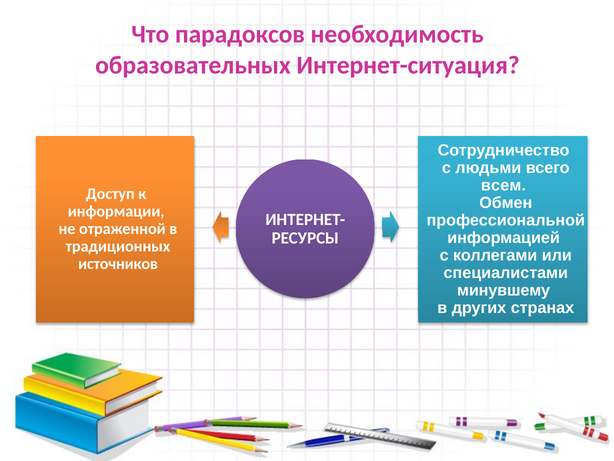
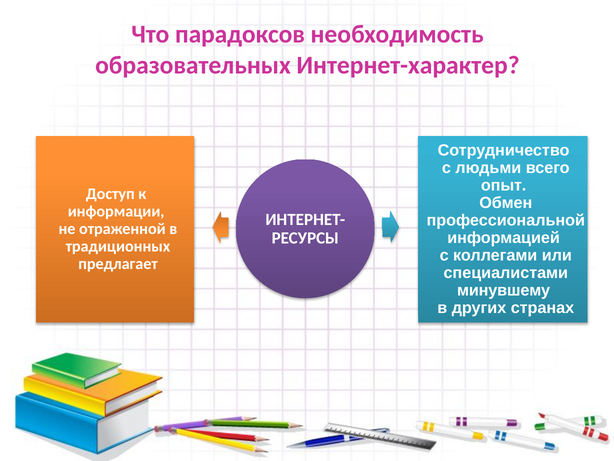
Интернет-ситуация: Интернет-ситуация -> Интернет-характер (408, 65)
всем: всем -> опыт (504, 185)
источников: источников -> предлагает (118, 264)
